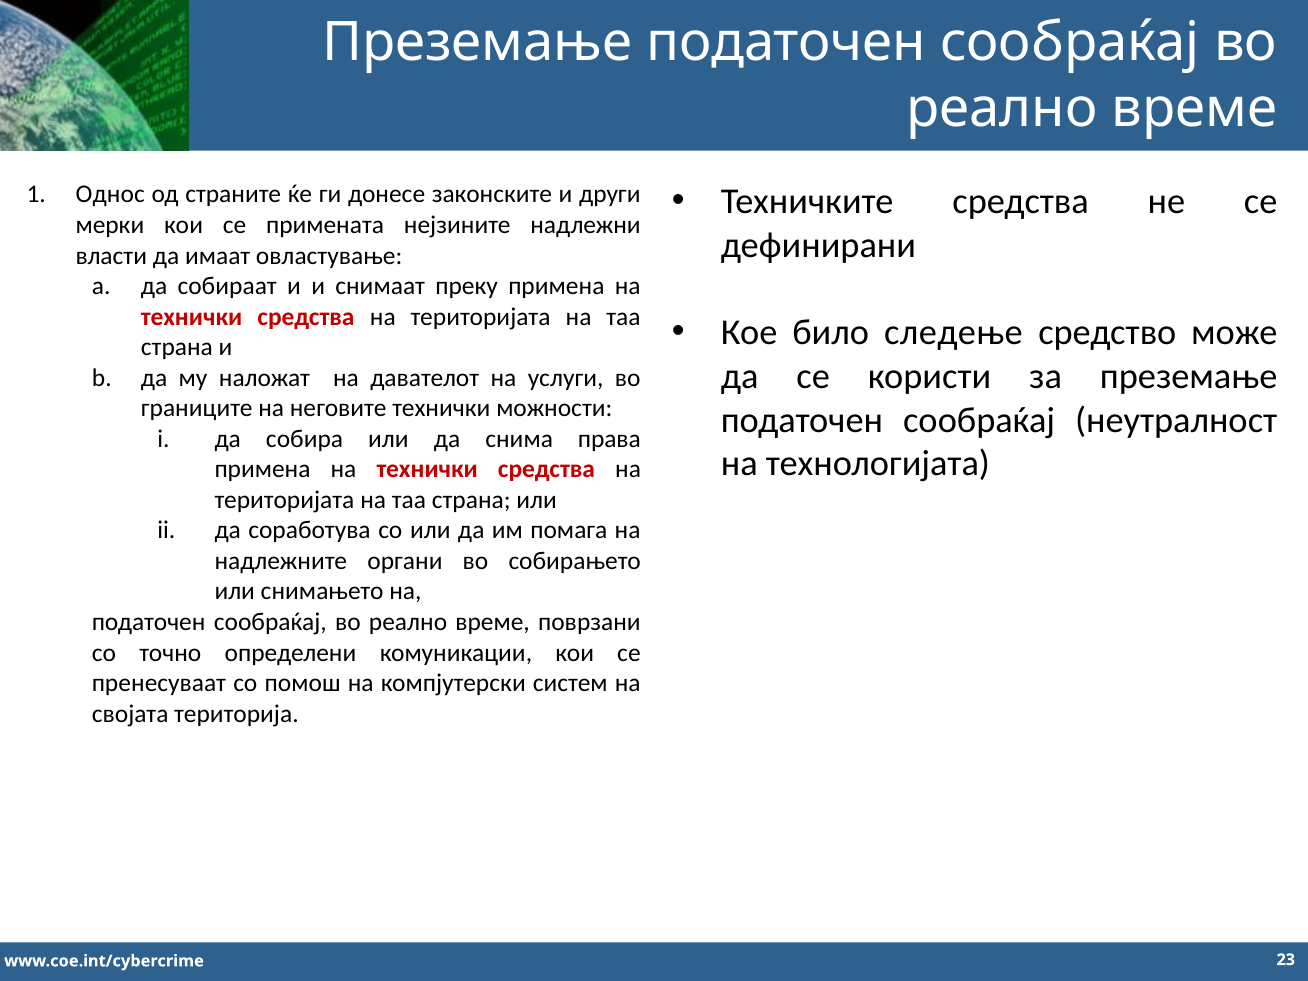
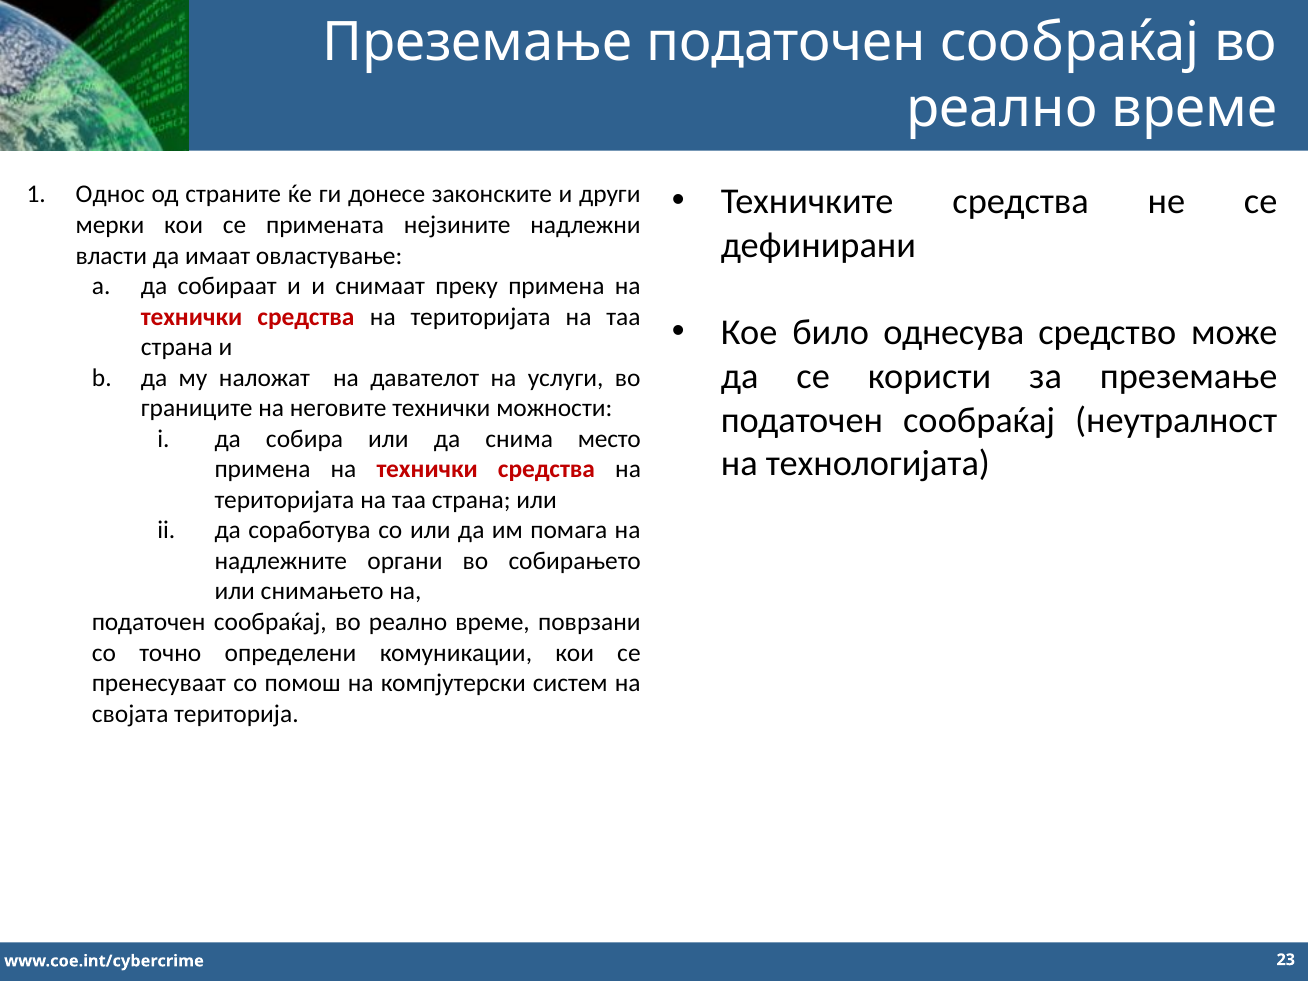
следење: следење -> однесува (954, 333)
права: права -> место (609, 439)
